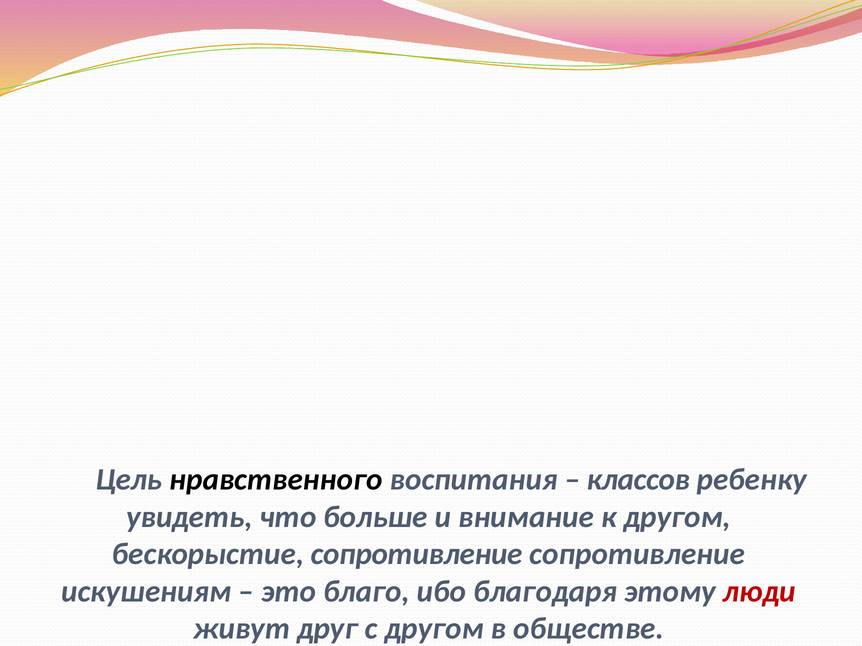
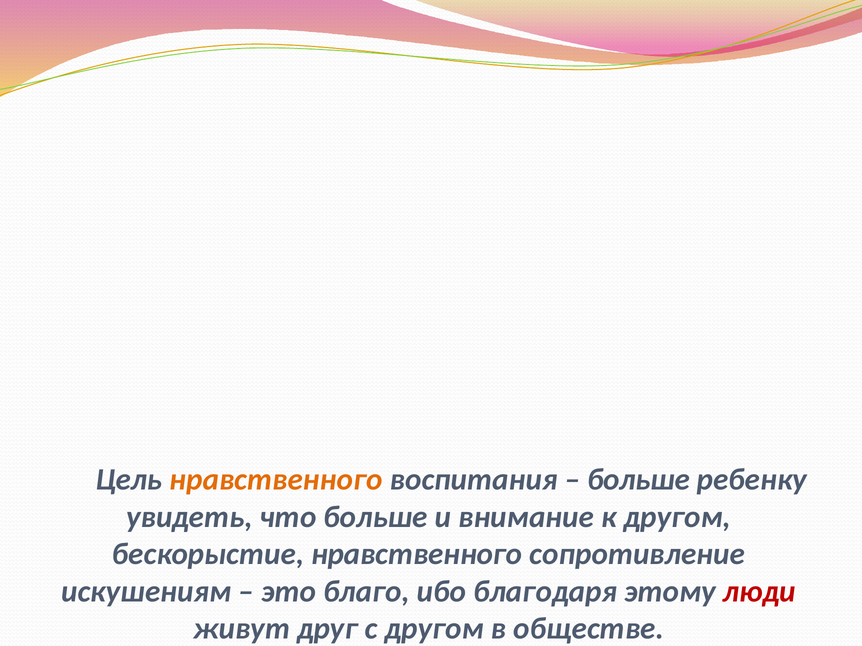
нравственного colour: black -> orange (276, 480)
классов: классов -> больше (639, 480)
бескорыстие сопротивление: сопротивление -> нравственного (417, 555)
